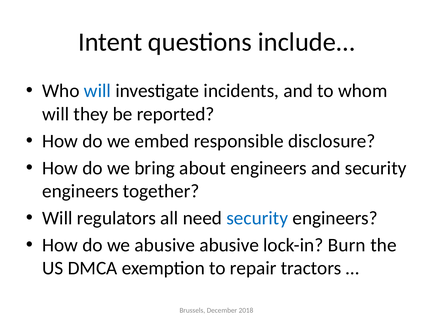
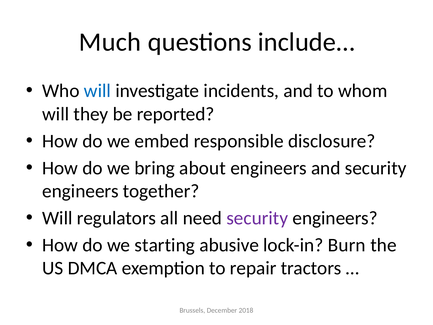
Intent: Intent -> Much (110, 42)
security colour: blue -> purple (257, 218)
we abusive: abusive -> starting (165, 245)
